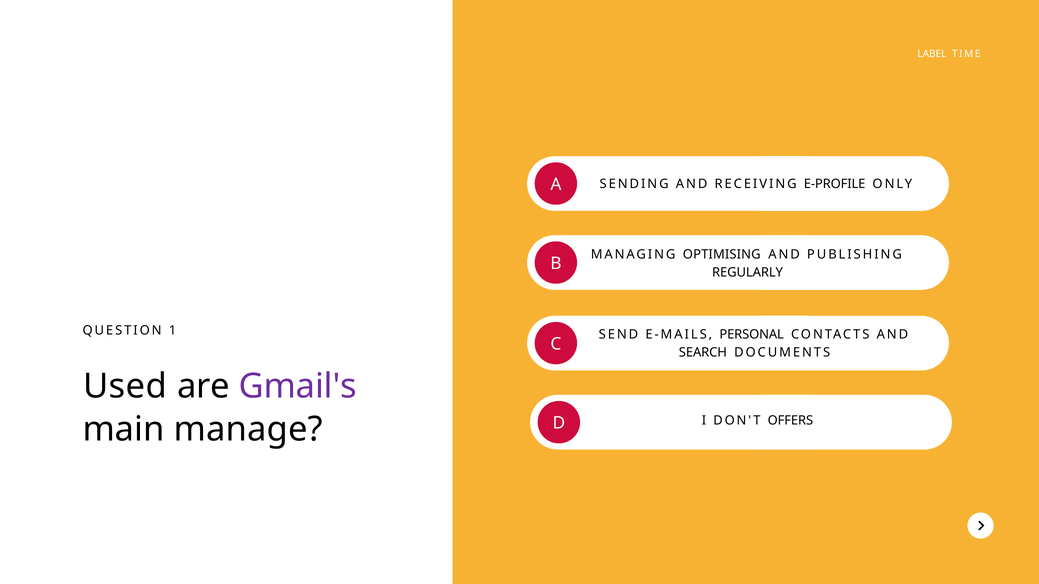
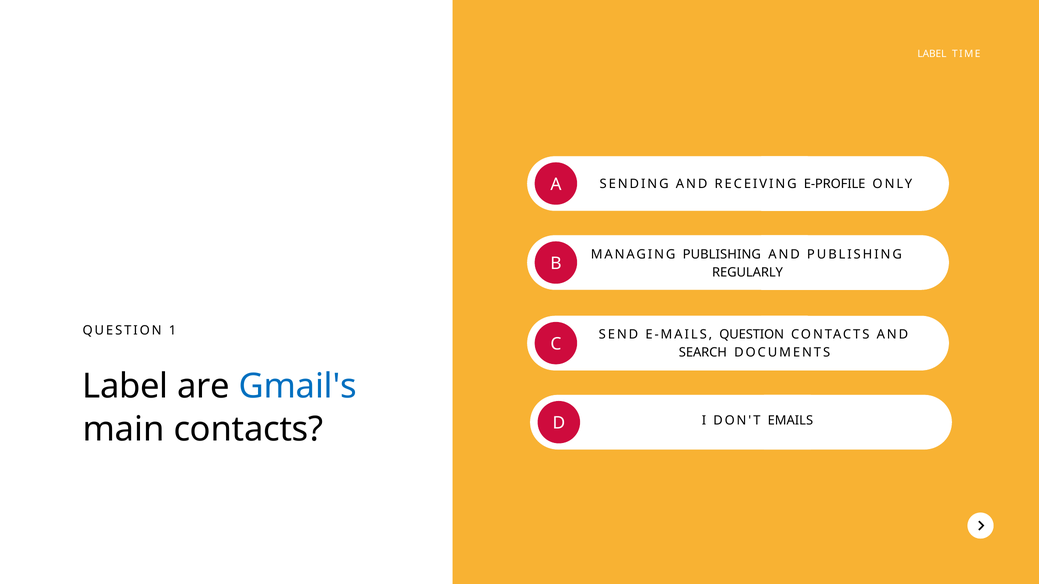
MANAGING OPTIMISING: OPTIMISING -> PUBLISHING (722, 254)
E-MAILS PERSONAL: PERSONAL -> QUESTION (752, 335)
Used: Used -> Label (125, 387)
Gmail's colour: purple -> blue (298, 387)
OFFERS: OFFERS -> EMAILS (790, 421)
main manage: manage -> contacts (248, 430)
